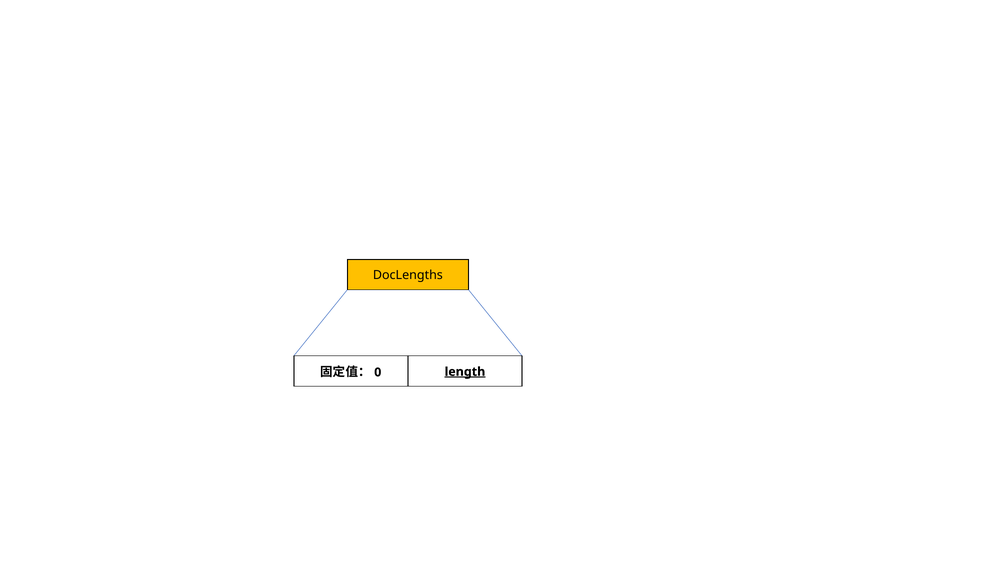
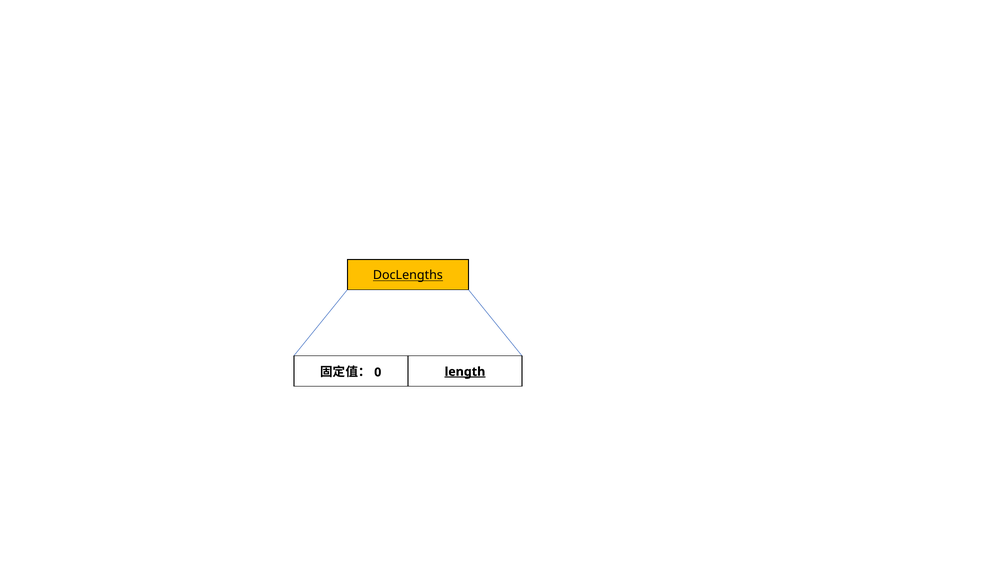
DocLengths underline: none -> present (408, 276)
